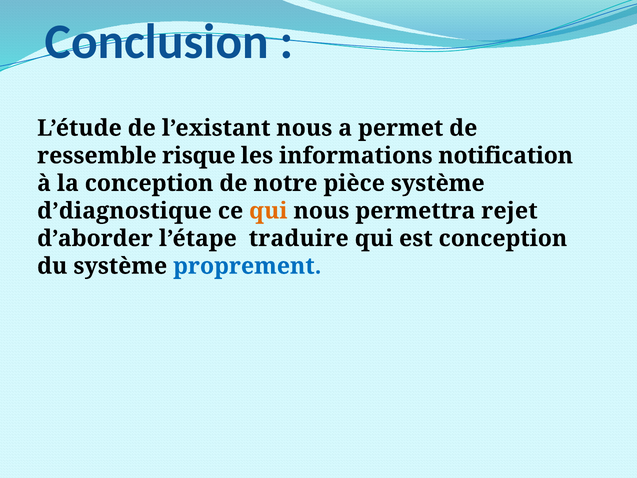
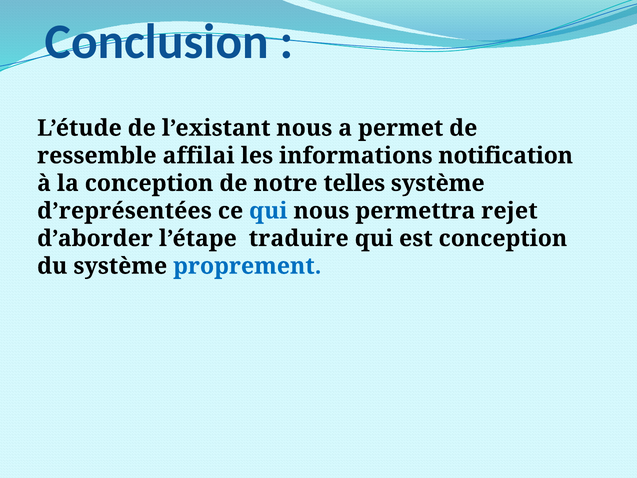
risque: risque -> affilai (199, 156)
pièce: pièce -> telles (354, 183)
d’diagnostique: d’diagnostique -> d’représentées (124, 211)
qui colour: orange -> blue (268, 211)
